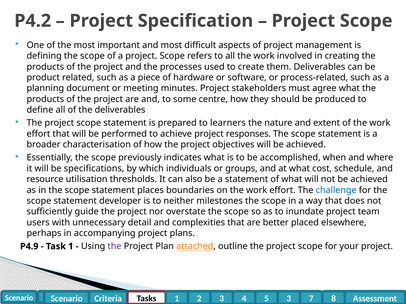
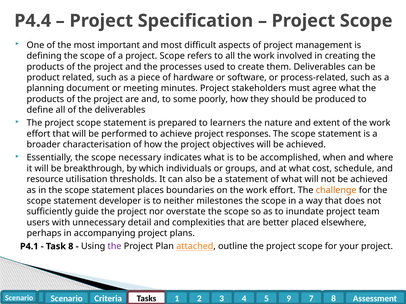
P4.2: P4.2 -> P4.4 (33, 21)
centre: centre -> poorly (213, 99)
previously: previously -> necessary (140, 158)
specifications: specifications -> breakthrough (94, 169)
challenge colour: blue -> orange (336, 190)
P4.9: P4.9 -> P4.1 (29, 247)
Task 1: 1 -> 8 (71, 247)
3: 3 -> 9 (289, 299)
